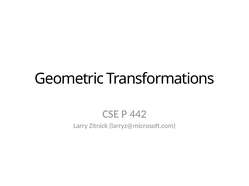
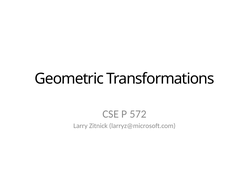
442: 442 -> 572 (138, 114)
